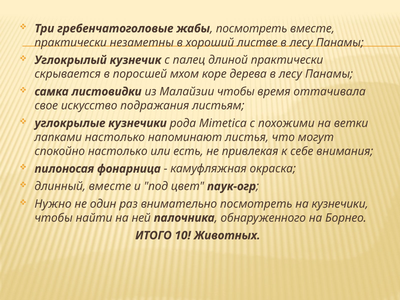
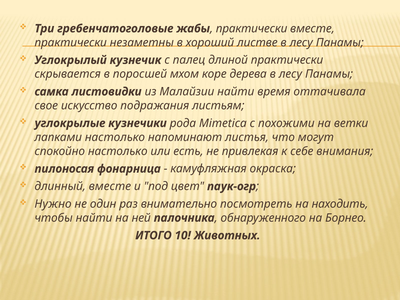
посмотреть: посмотреть -> практически (252, 29)
Малайзии чтобы: чтобы -> найти (236, 92)
на кузнечики: кузнечики -> находить (340, 204)
